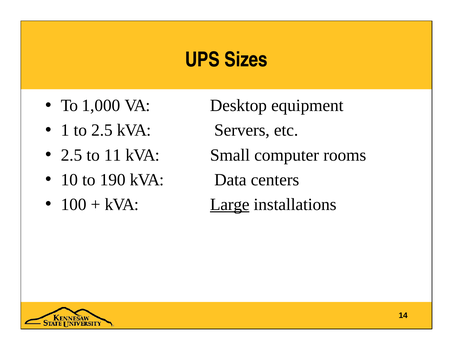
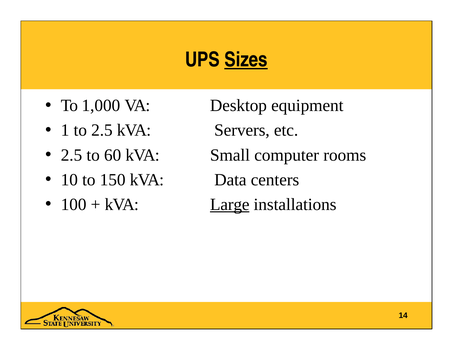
Sizes underline: none -> present (246, 60)
11: 11 -> 60 (113, 155)
190: 190 -> 150 (113, 180)
